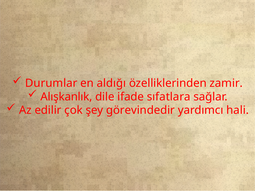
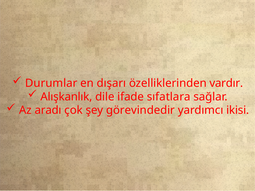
aldığı: aldığı -> dışarı (111, 83)
zamir: zamir -> vardır (226, 83)
edilir: edilir -> aradı (48, 110)
hali: hali -> ikisi (238, 110)
